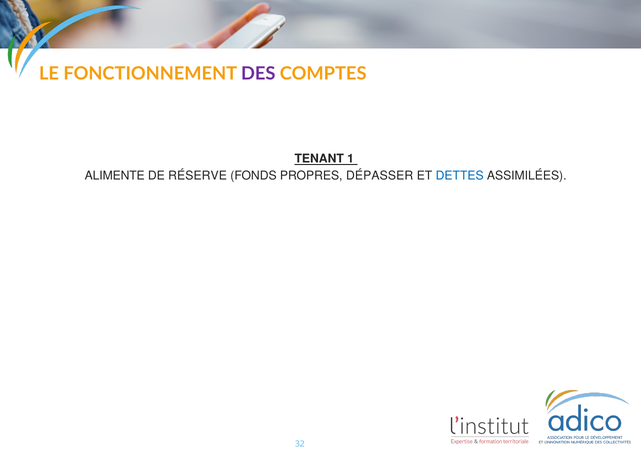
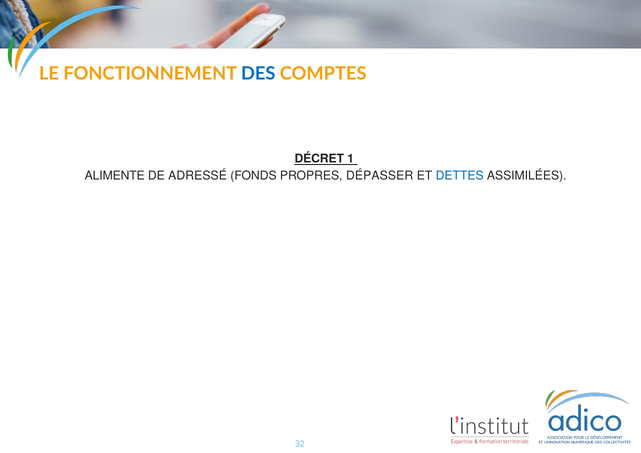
DES colour: purple -> blue (258, 74)
TENANT: TENANT -> DÉCRET (319, 159)
RÉSERVE: RÉSERVE -> ADRESSÉ (198, 176)
